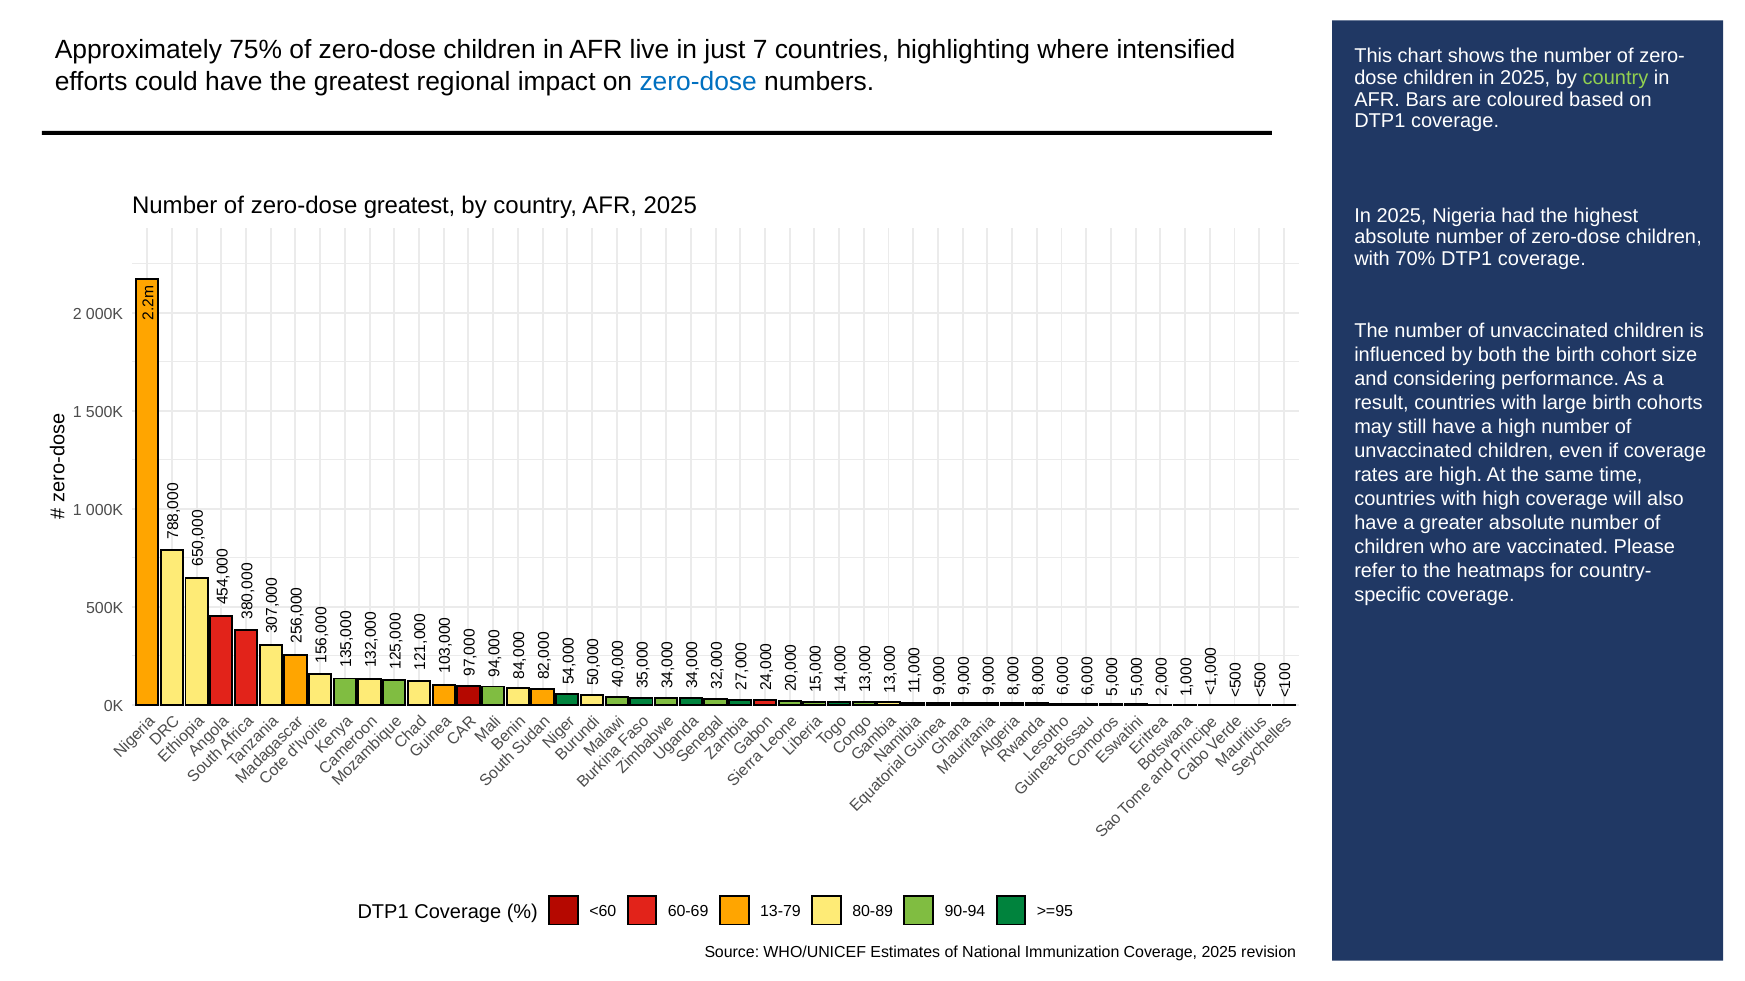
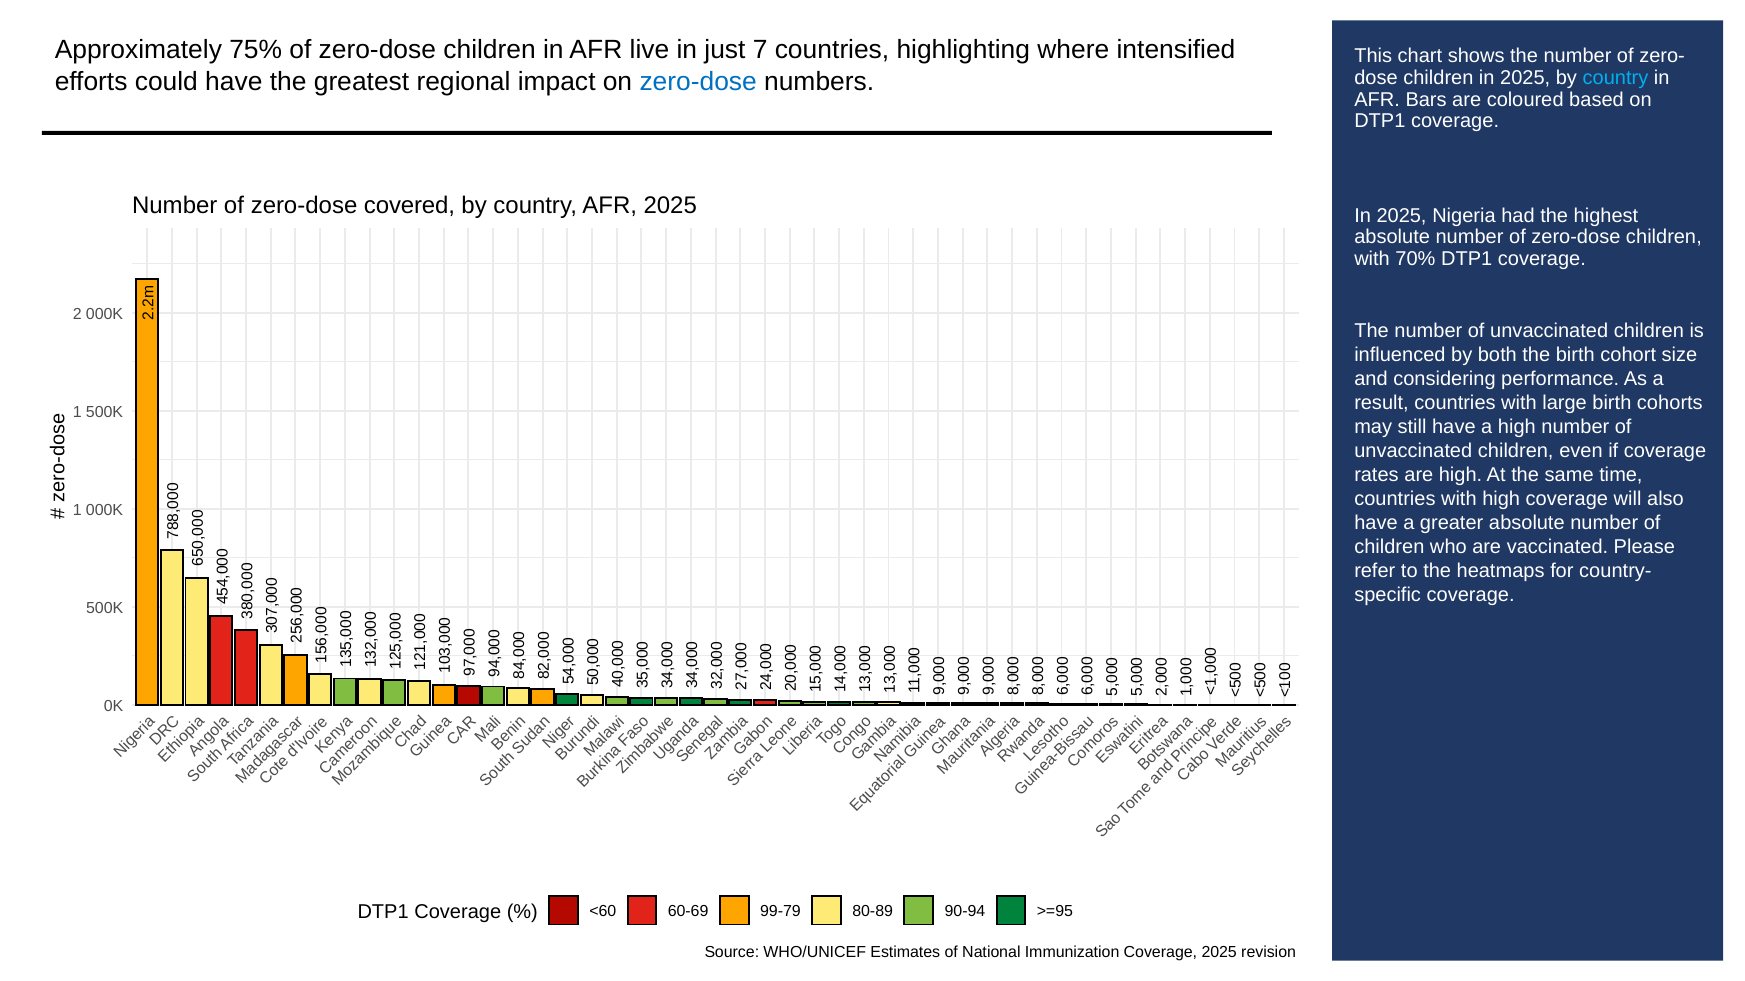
country colour: light green -> light blue (1615, 78)
zero-dose greatest: greatest -> covered (409, 206)
13-79: 13-79 -> 99-79 (780, 912)
